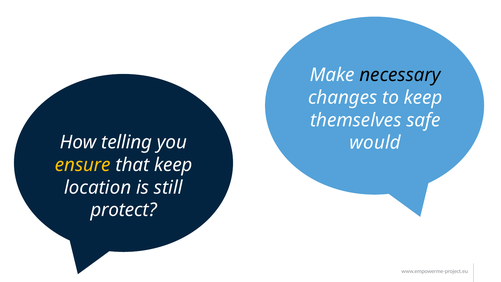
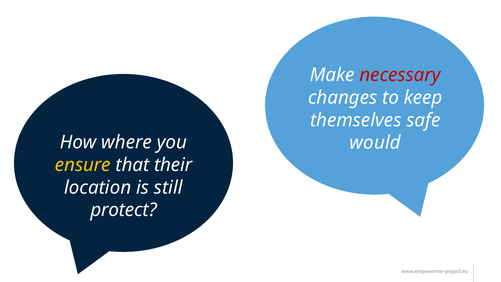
necessary colour: black -> red (400, 75)
telling: telling -> where (127, 142)
that keep: keep -> their (173, 165)
